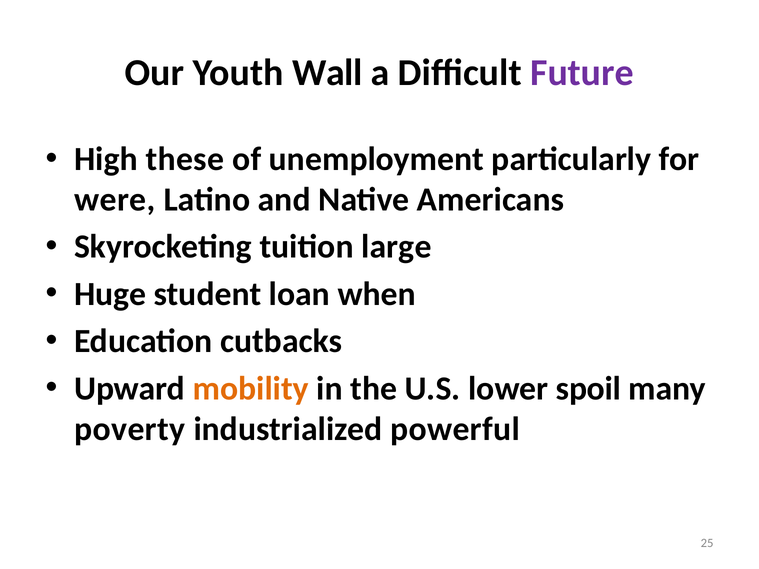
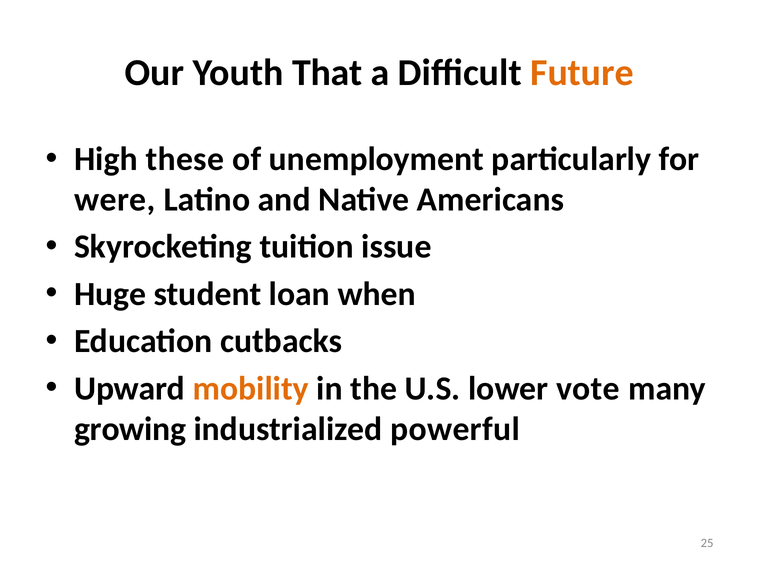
Wall: Wall -> That (327, 73)
Future colour: purple -> orange (582, 73)
large: large -> issue (396, 247)
spoil: spoil -> vote (588, 389)
poverty: poverty -> growing (130, 429)
